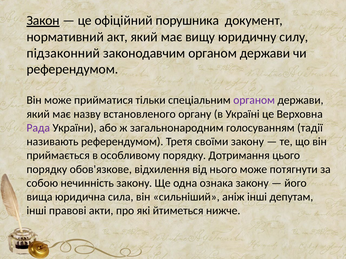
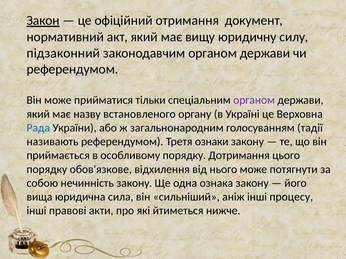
порушника: порушника -> отримання (187, 21)
Рада colour: purple -> blue (38, 128)
своїми: своїми -> ознаки (212, 142)
депутам: депутам -> процесу (291, 197)
